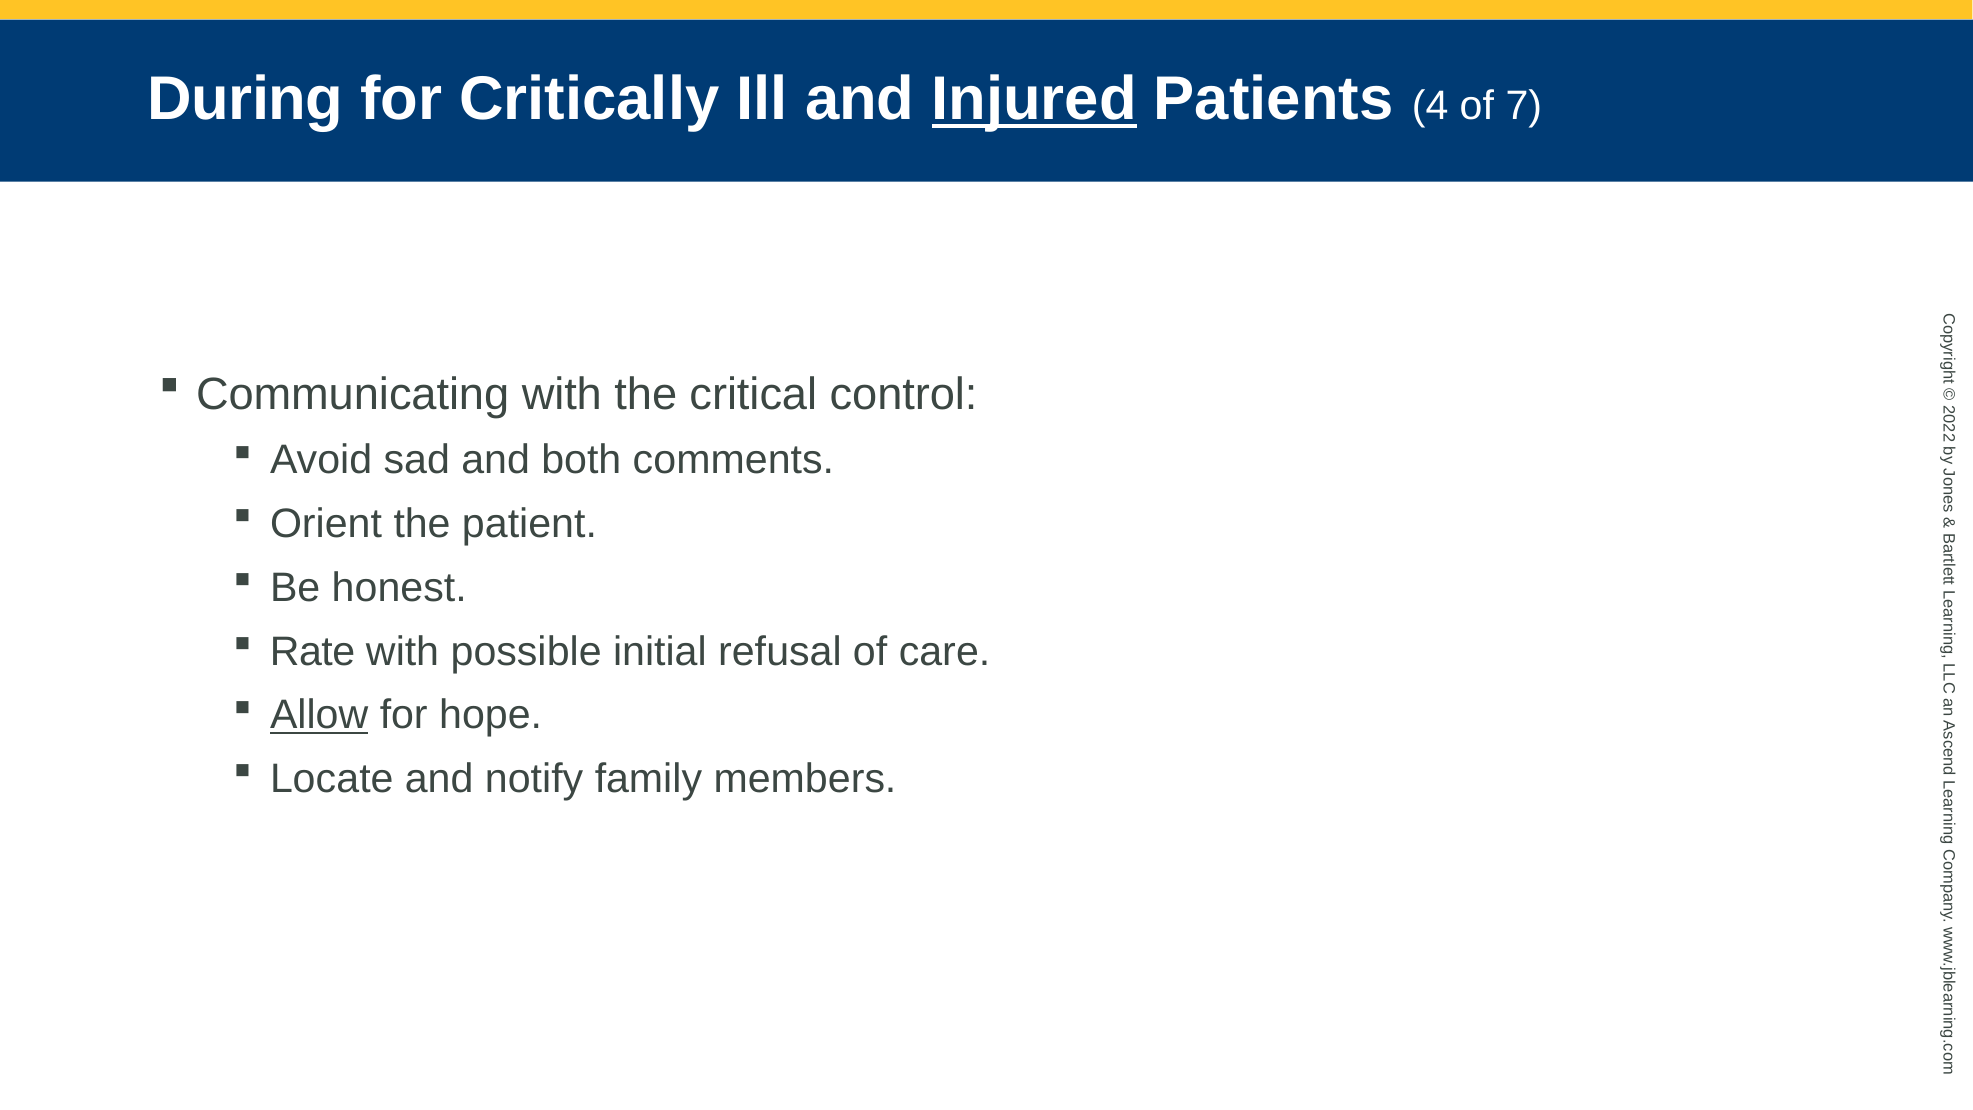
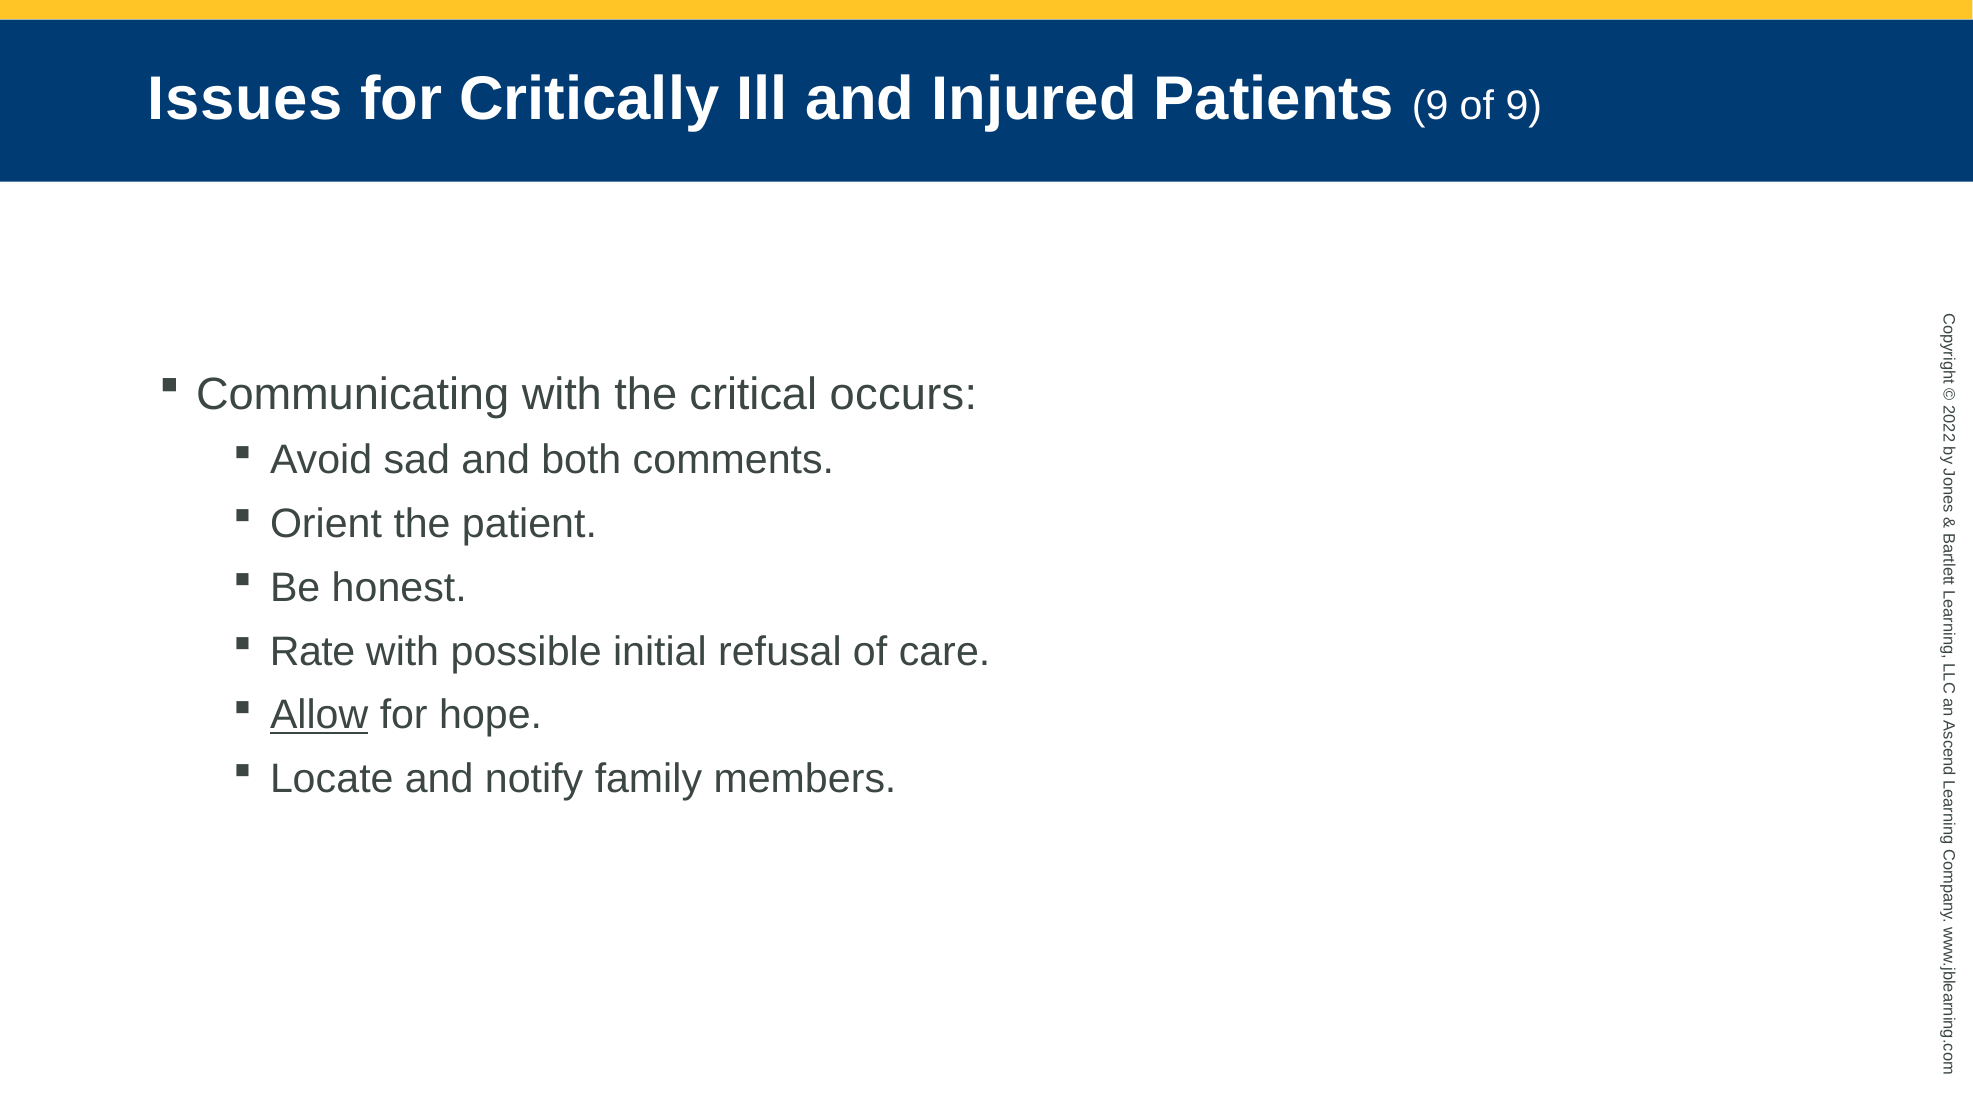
During: During -> Issues (245, 99)
Injured underline: present -> none (1034, 99)
Patients 4: 4 -> 9 (1430, 106)
of 7: 7 -> 9 (1524, 106)
control: control -> occurs (903, 394)
